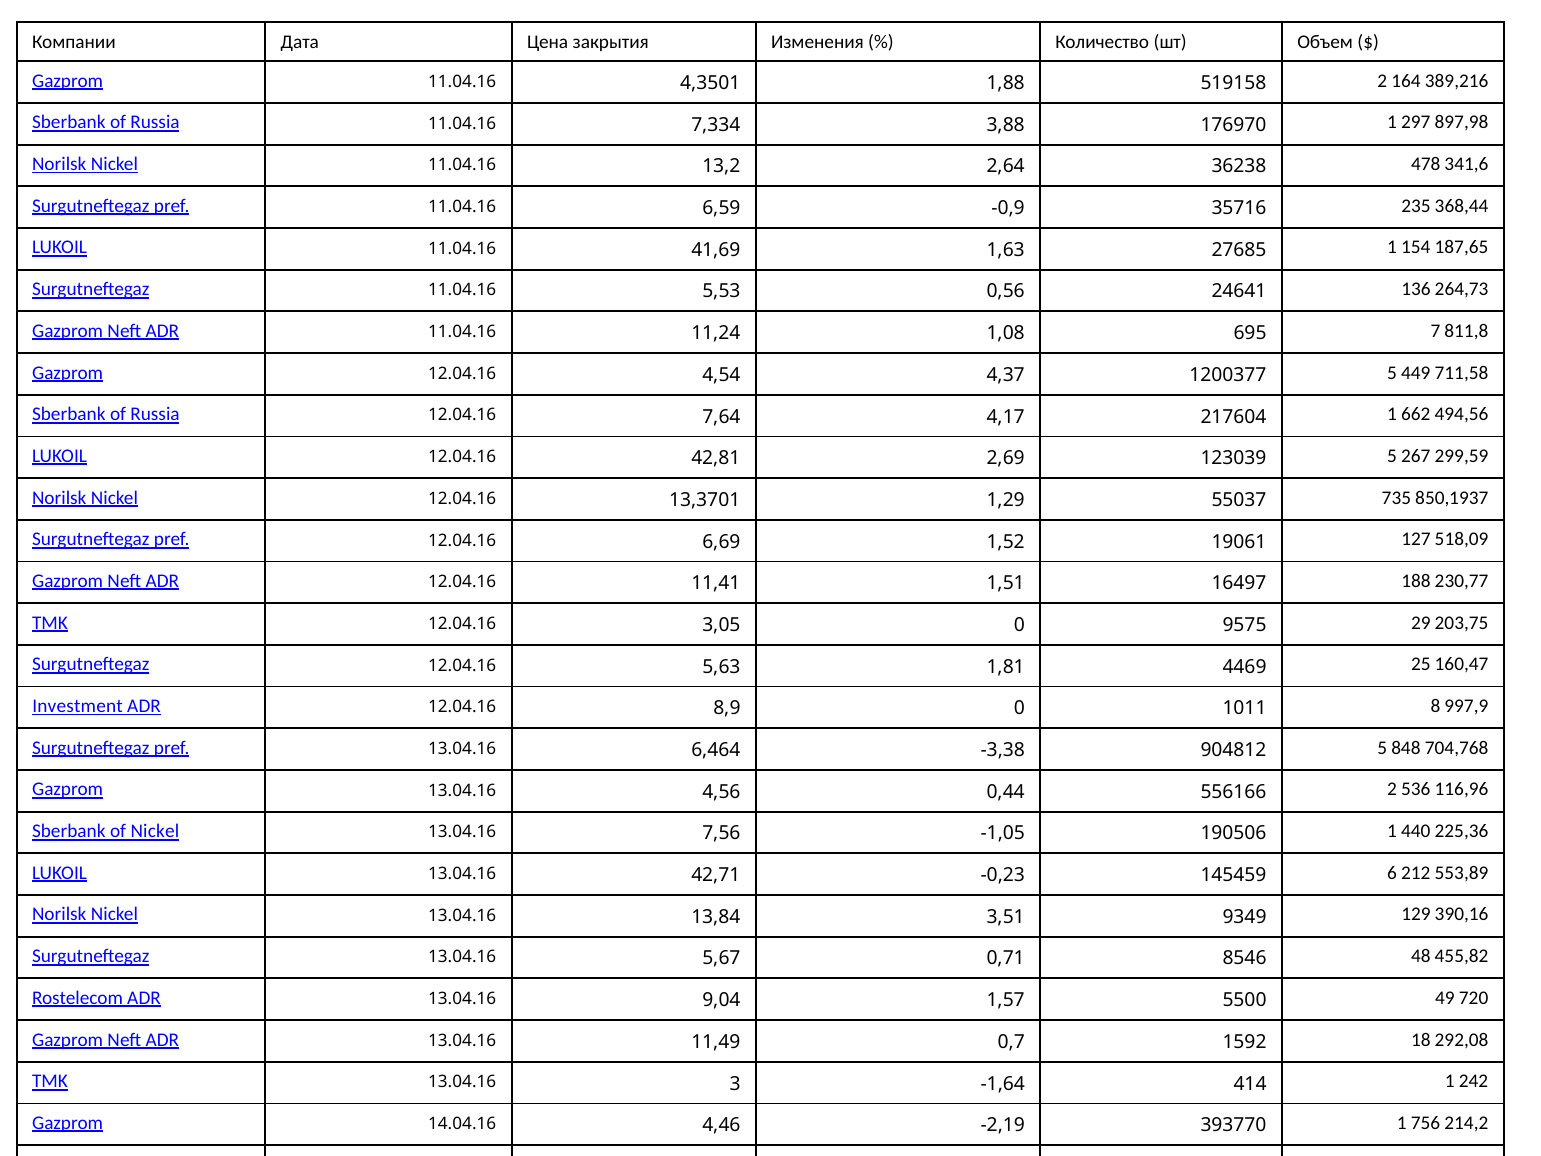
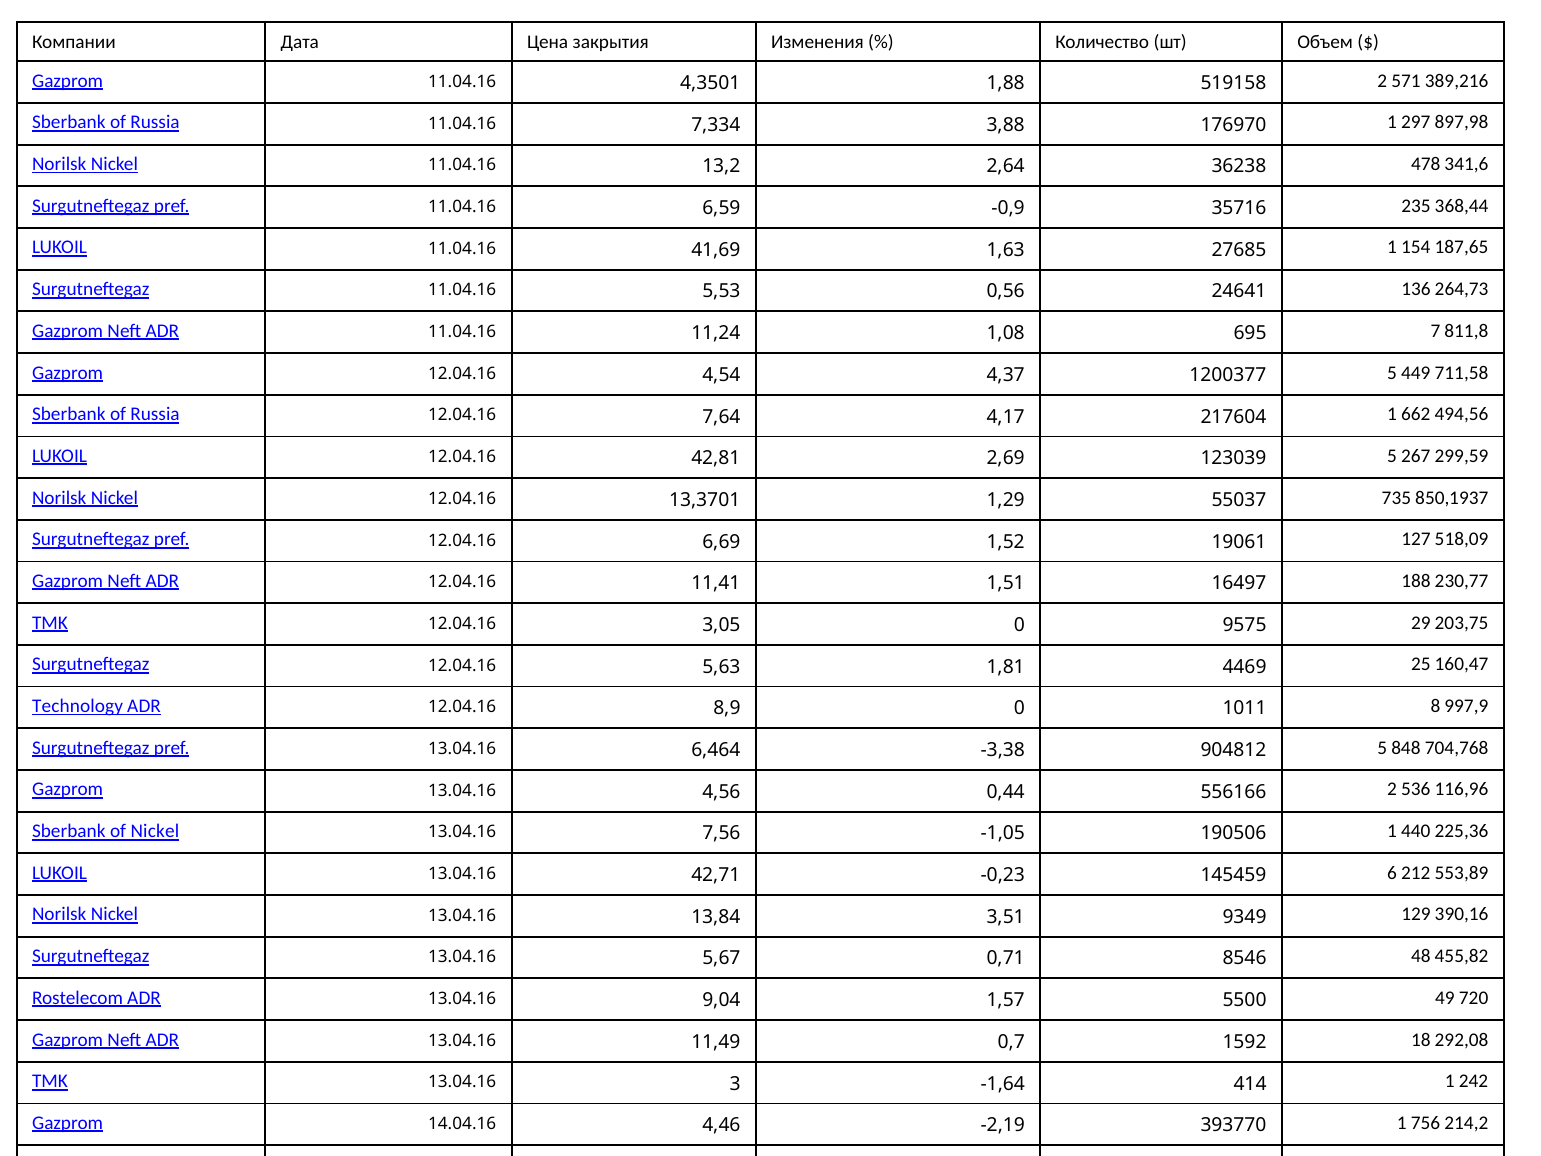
164: 164 -> 571 (1406, 81)
Investment: Investment -> Technology (78, 706)
